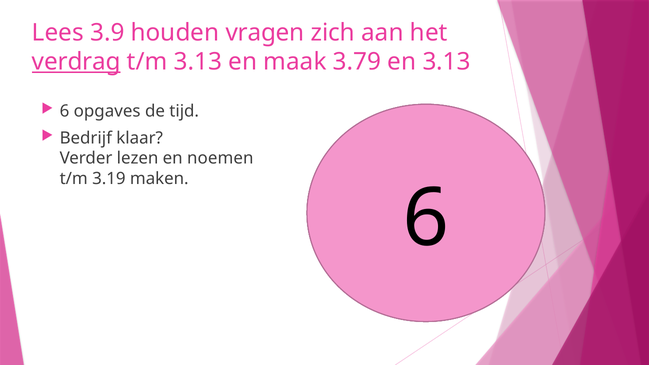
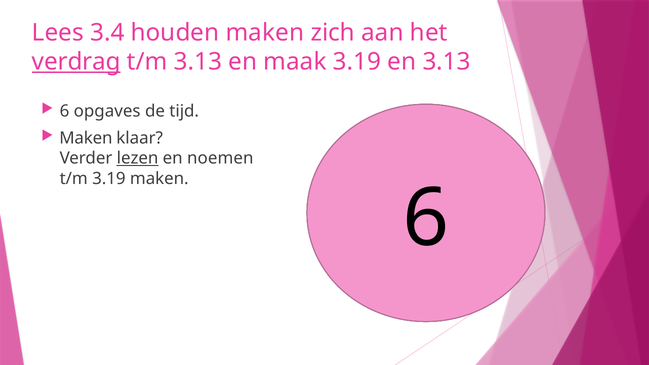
3.9: 3.9 -> 3.4 (107, 33)
houden vragen: vragen -> maken (265, 33)
maak 3.79: 3.79 -> 3.19 (357, 62)
Bedrijf: Bedrijf -> Maken (86, 138)
lezen underline: none -> present (138, 158)
